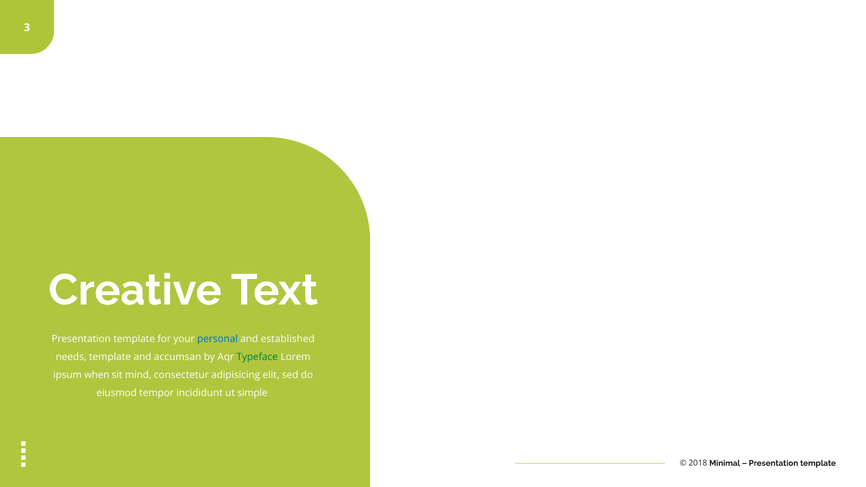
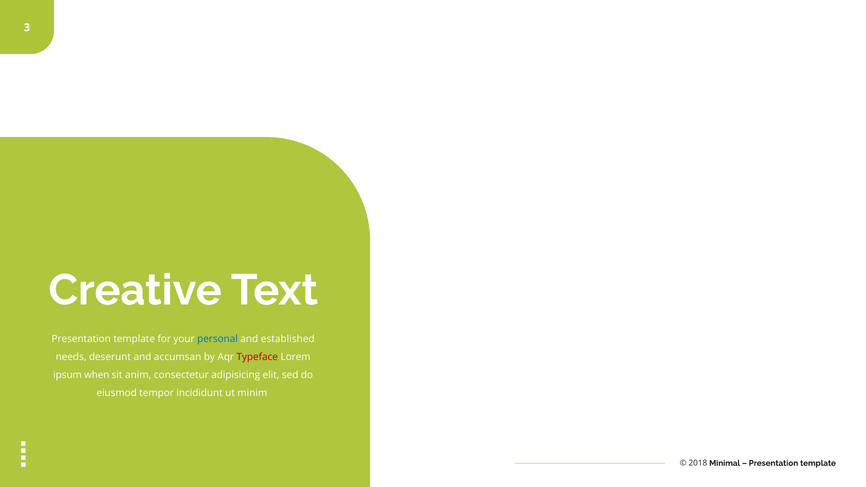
needs template: template -> deserunt (110, 357)
Typeface colour: green -> red (257, 357)
mind: mind -> anim (138, 375)
simple: simple -> minim (252, 393)
